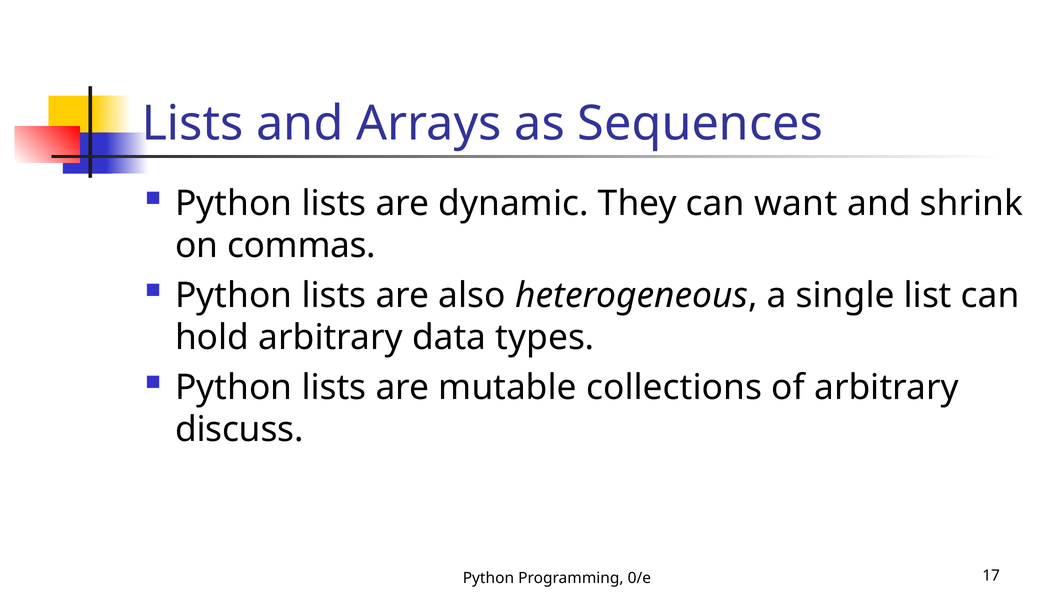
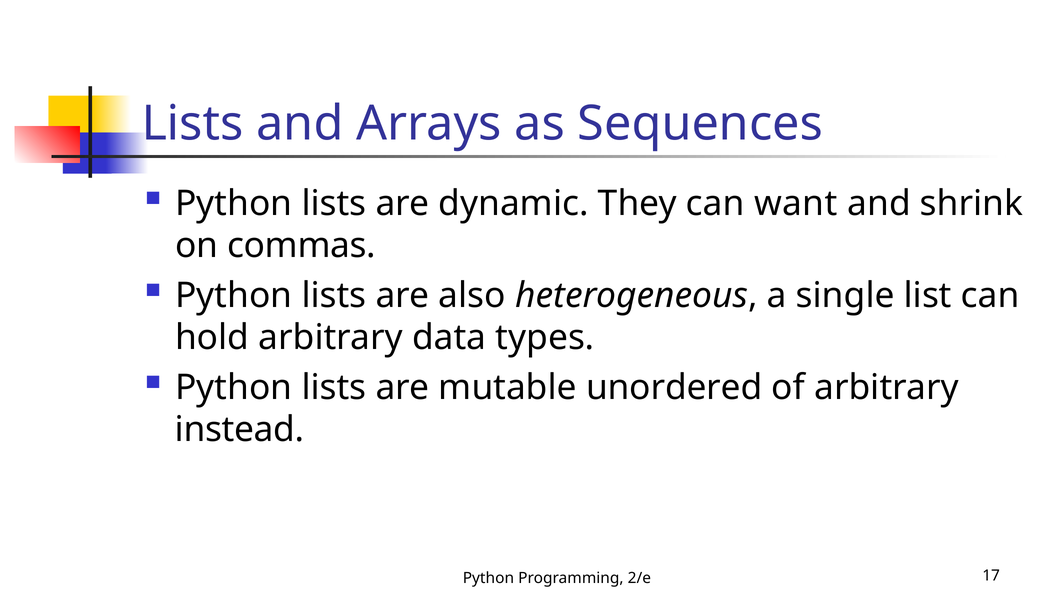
collections: collections -> unordered (674, 387)
discuss: discuss -> instead (239, 430)
0/e: 0/e -> 2/e (639, 578)
